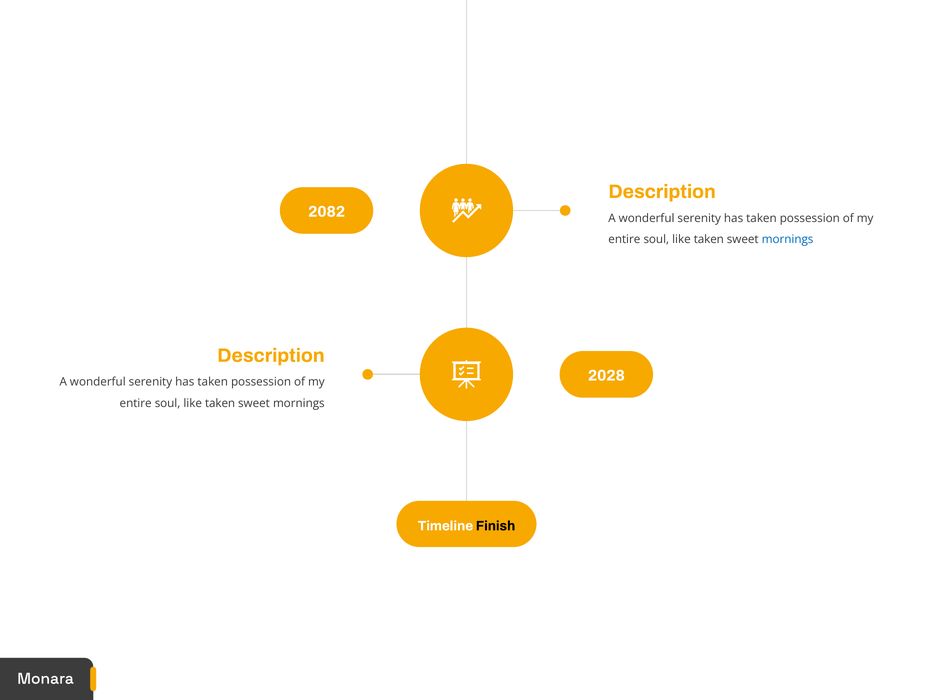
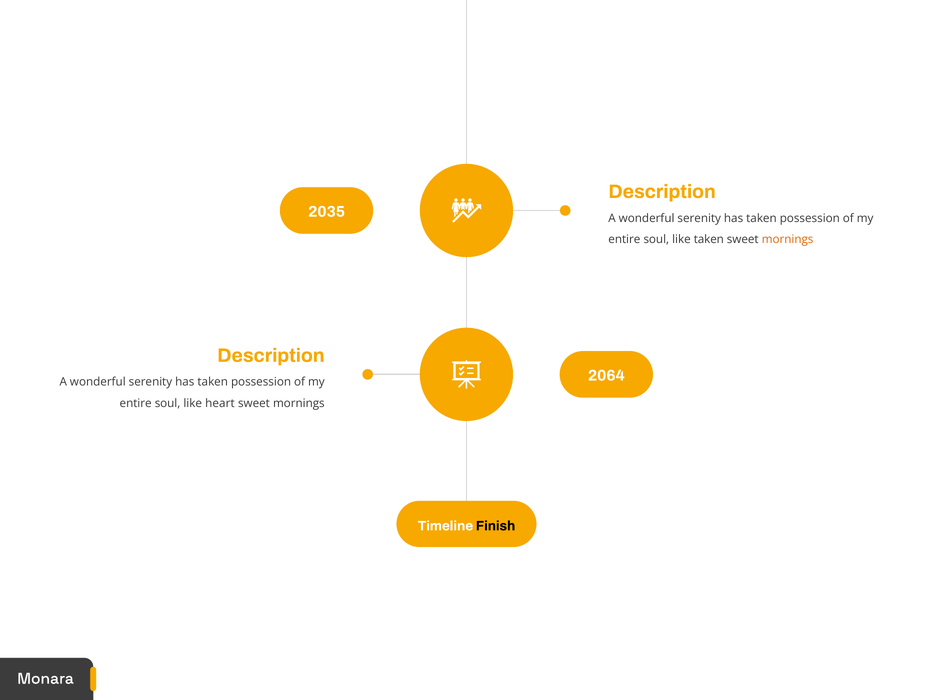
2082: 2082 -> 2035 (327, 211)
mornings colour: blue -> orange (788, 239)
2028: 2028 -> 2064 (606, 375)
taken: taken -> heart (220, 403)
